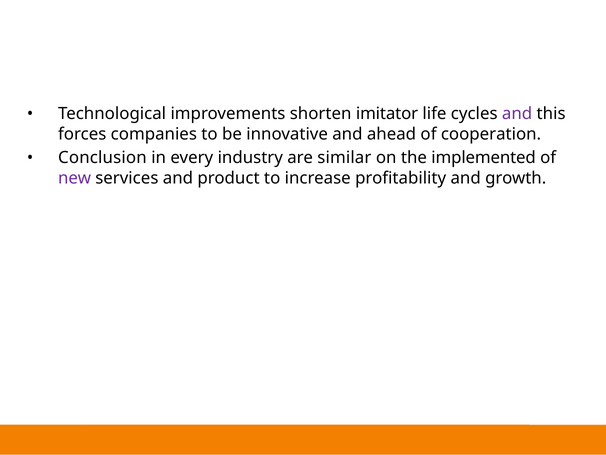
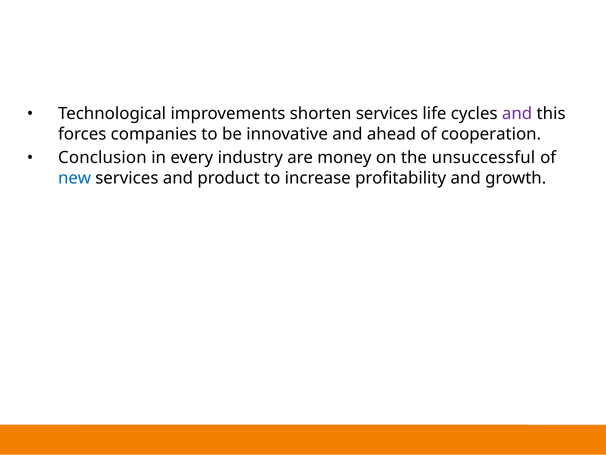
shorten imitator: imitator -> services (387, 114)
similar: similar -> money (344, 158)
implemented: implemented -> unsuccessful (483, 158)
new colour: purple -> blue (75, 178)
